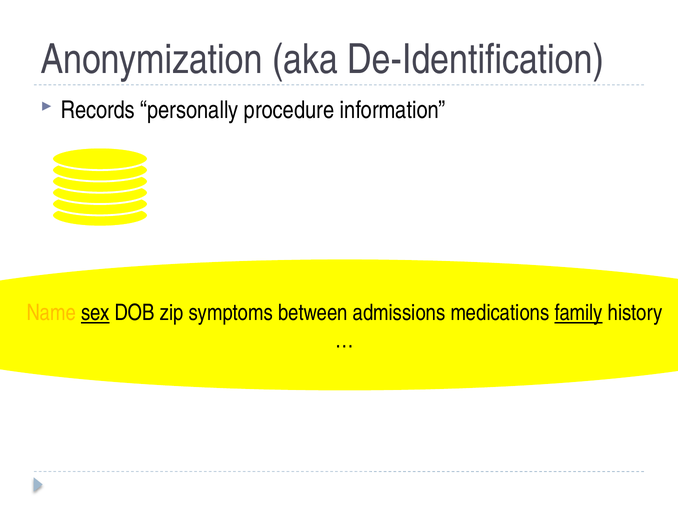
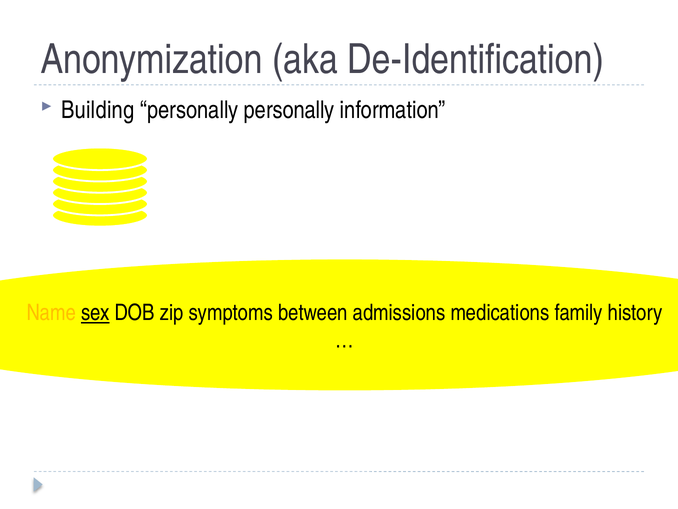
Records: Records -> Building (98, 110)
personally procedure: procedure -> personally (289, 110)
family underline: present -> none (579, 313)
